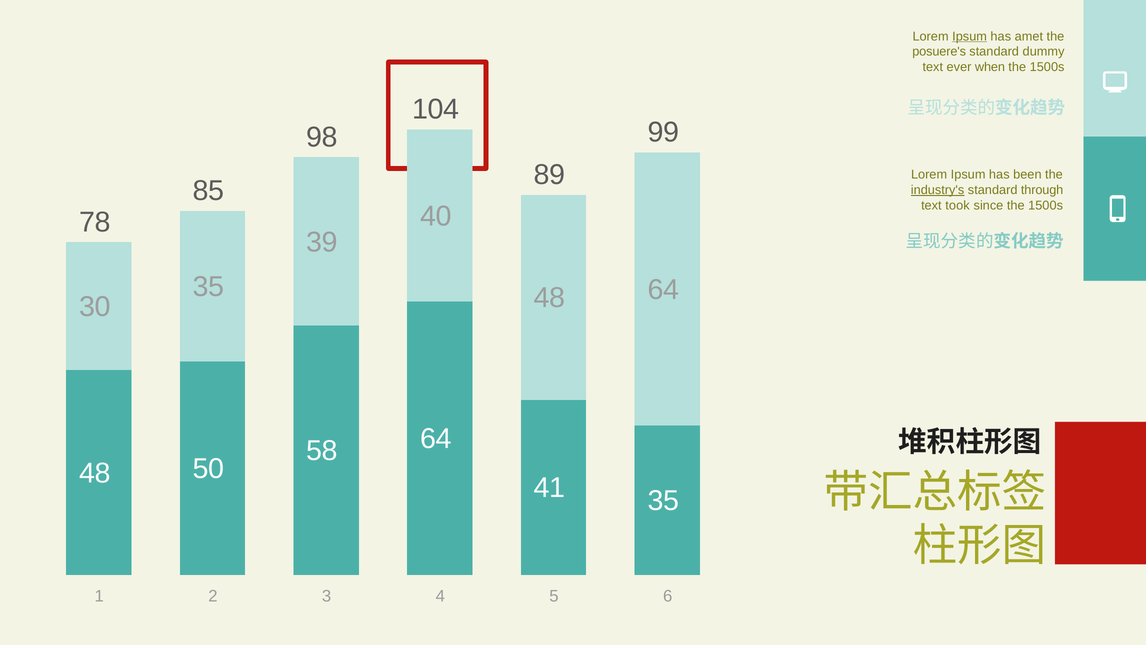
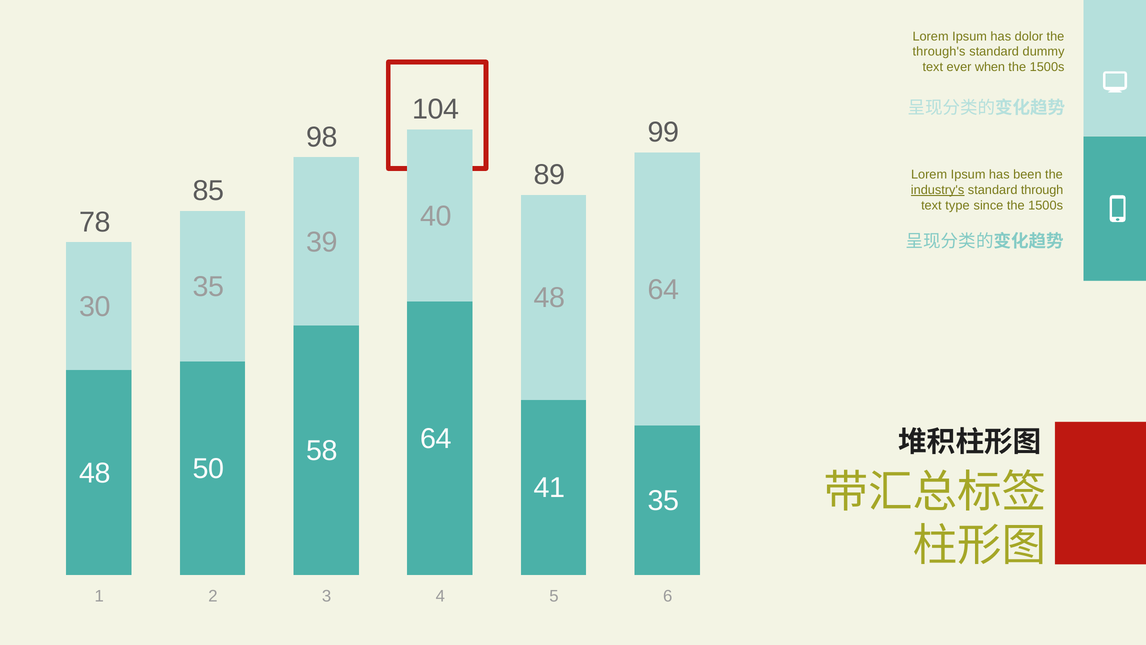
Ipsum underline: present -> none (970, 36)
amet: amet -> dolor (1029, 36)
posuere's: posuere's -> through's (939, 52)
took: took -> type (957, 205)
